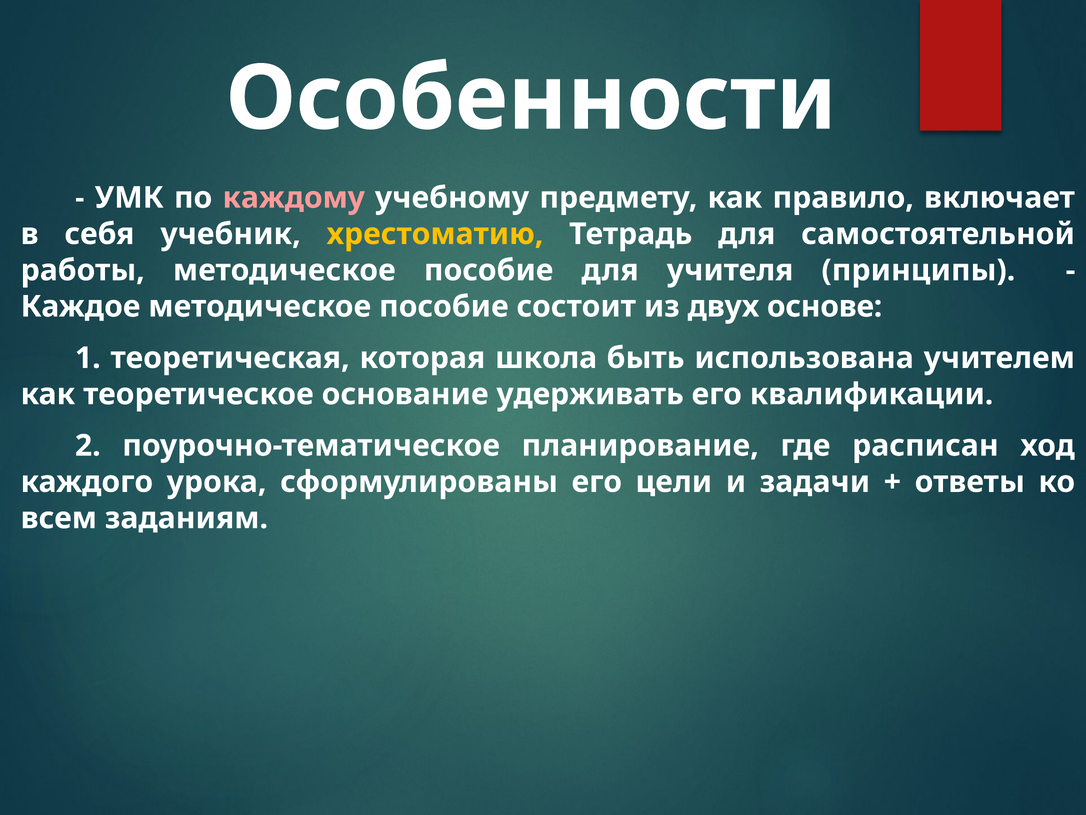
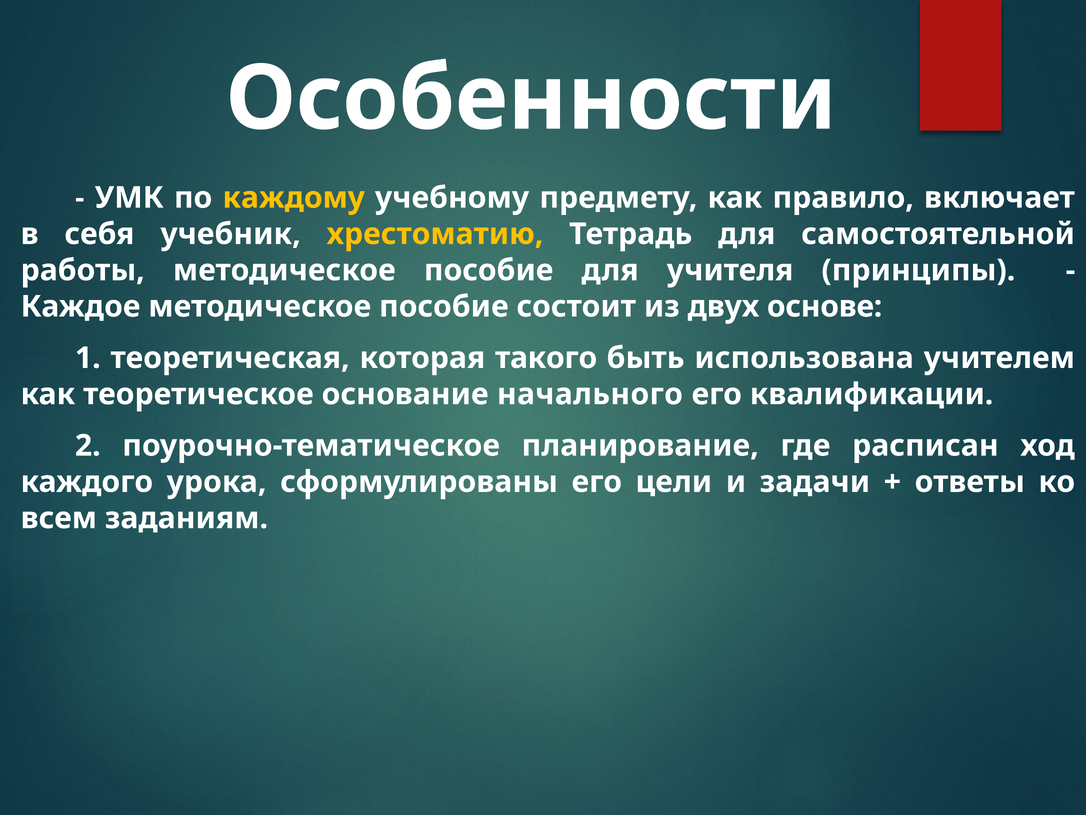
каждому colour: pink -> yellow (294, 198)
школа: школа -> такого (546, 358)
удерживать: удерживать -> начального (590, 394)
